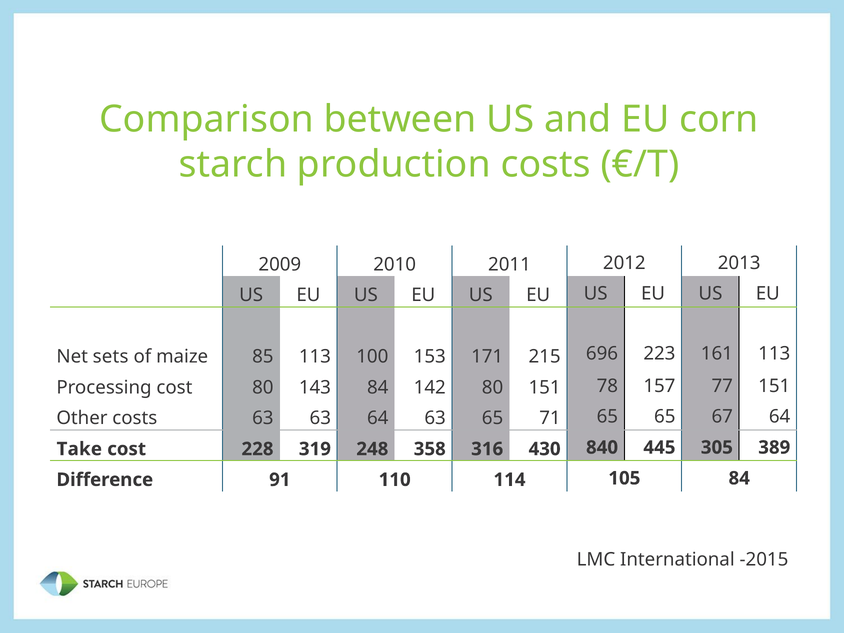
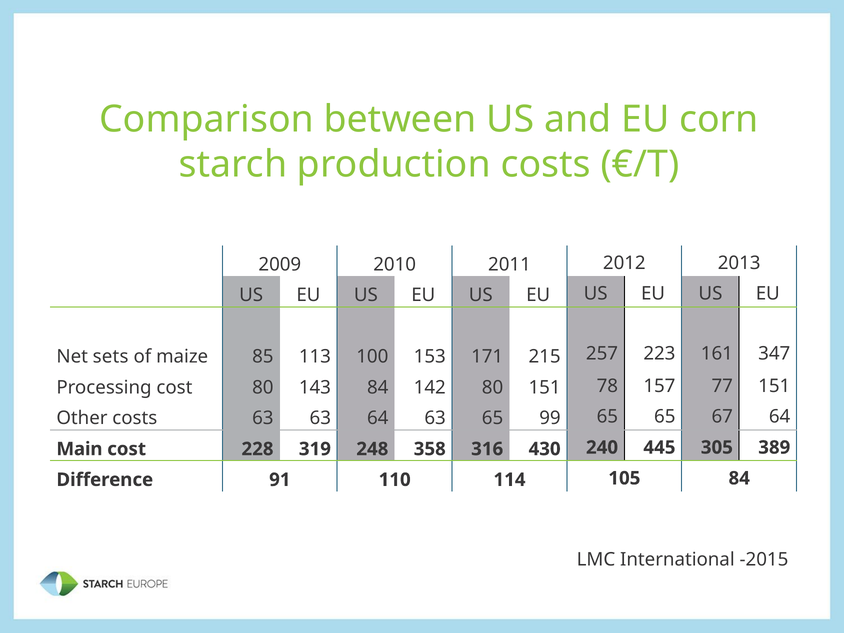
696: 696 -> 257 (602, 353)
161 113: 113 -> 347 (774, 353)
71: 71 -> 99 (550, 418)
Take: Take -> Main (79, 449)
840: 840 -> 240 (602, 447)
